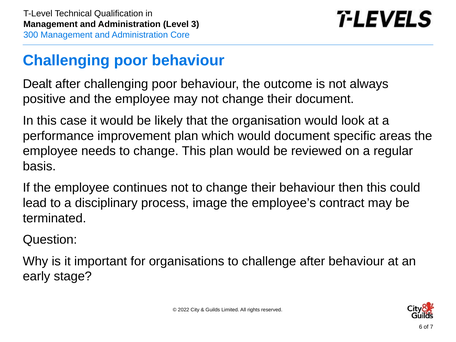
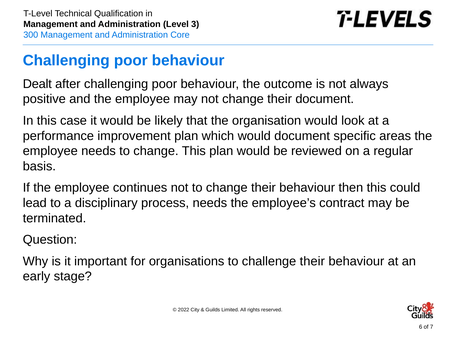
process image: image -> needs (210, 203)
challenge after: after -> their (312, 261)
